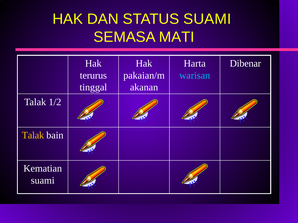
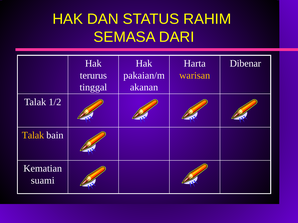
STATUS SUAMI: SUAMI -> RAHIM (207, 19)
MATI: MATI -> DARI (177, 37)
warisan colour: light blue -> yellow (195, 76)
